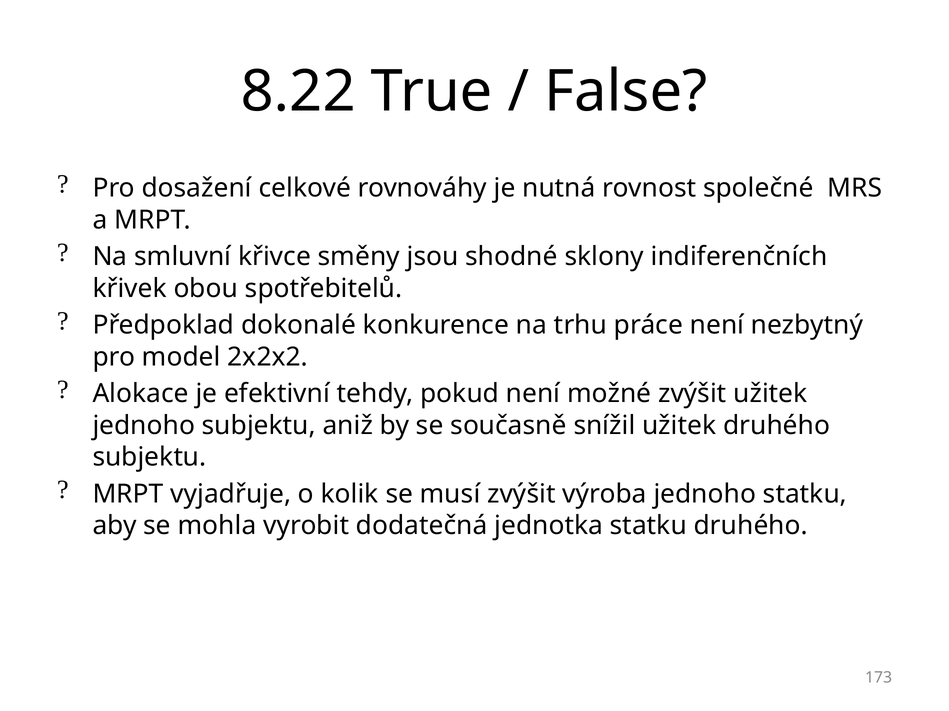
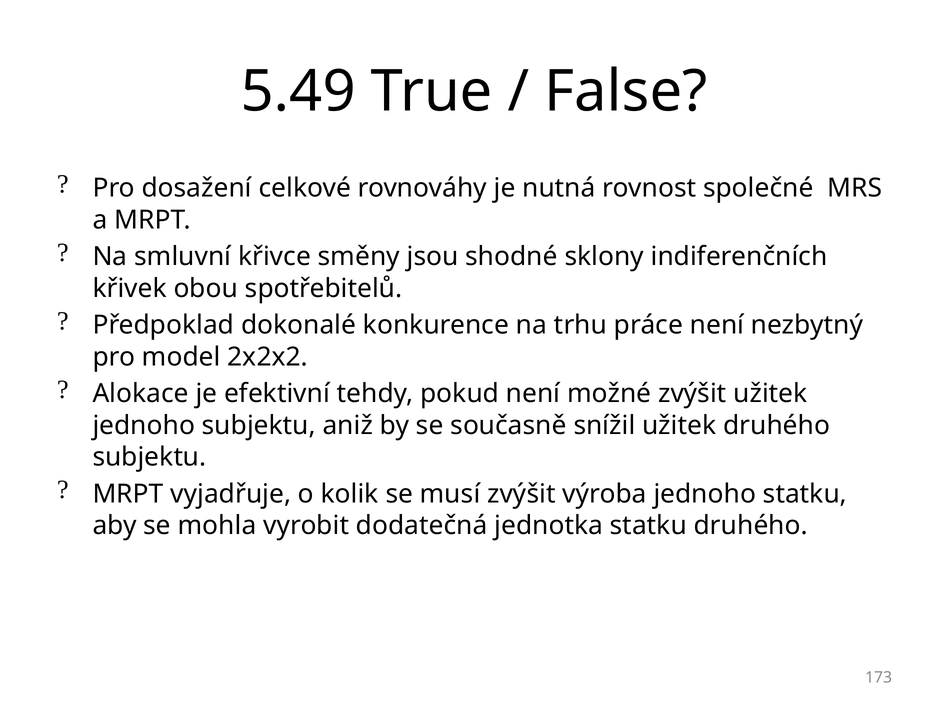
8.22: 8.22 -> 5.49 (298, 92)
